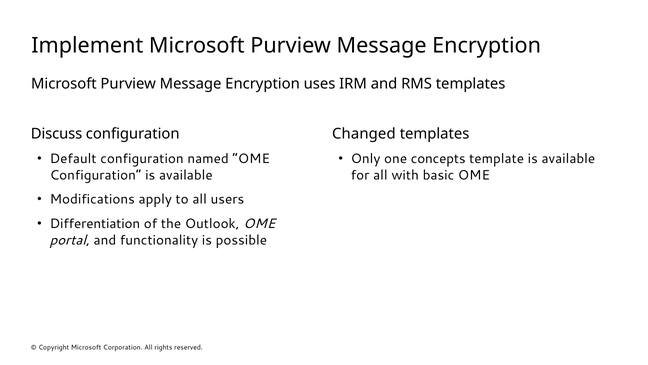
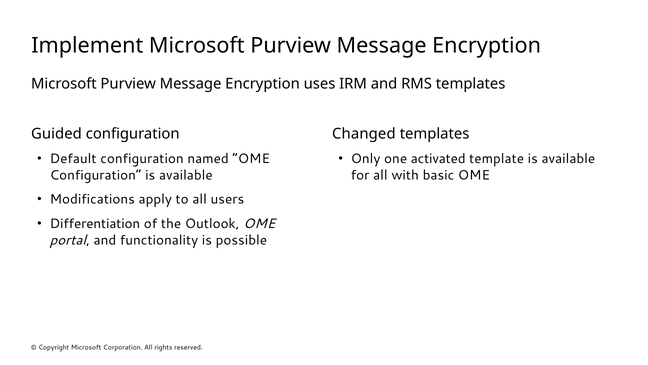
Discuss: Discuss -> Guided (56, 133)
concepts: concepts -> activated (438, 159)
